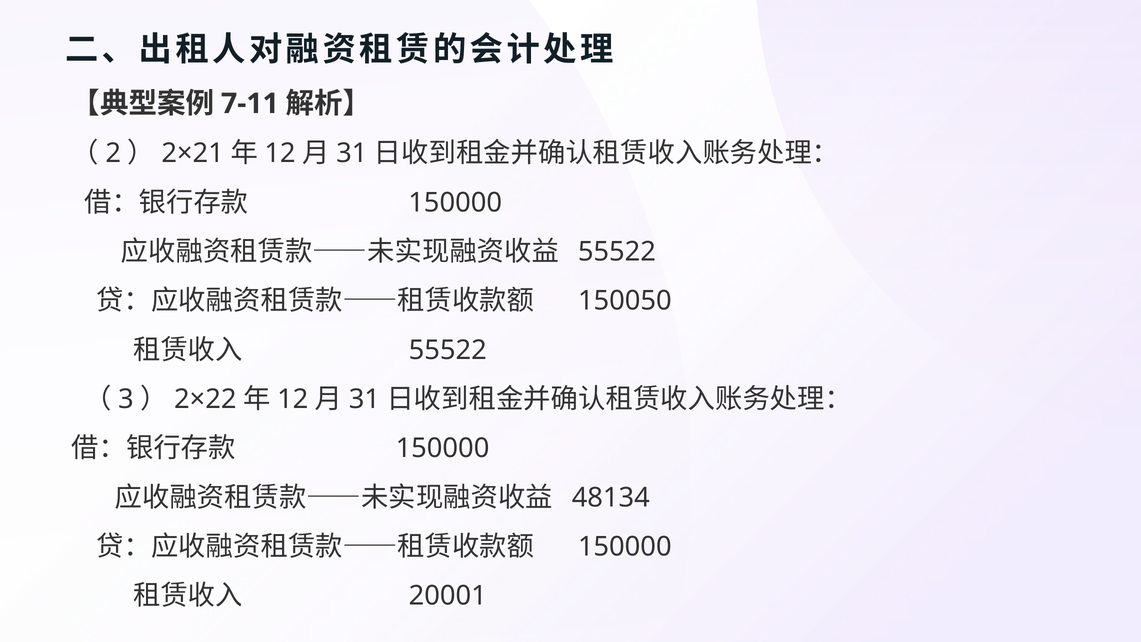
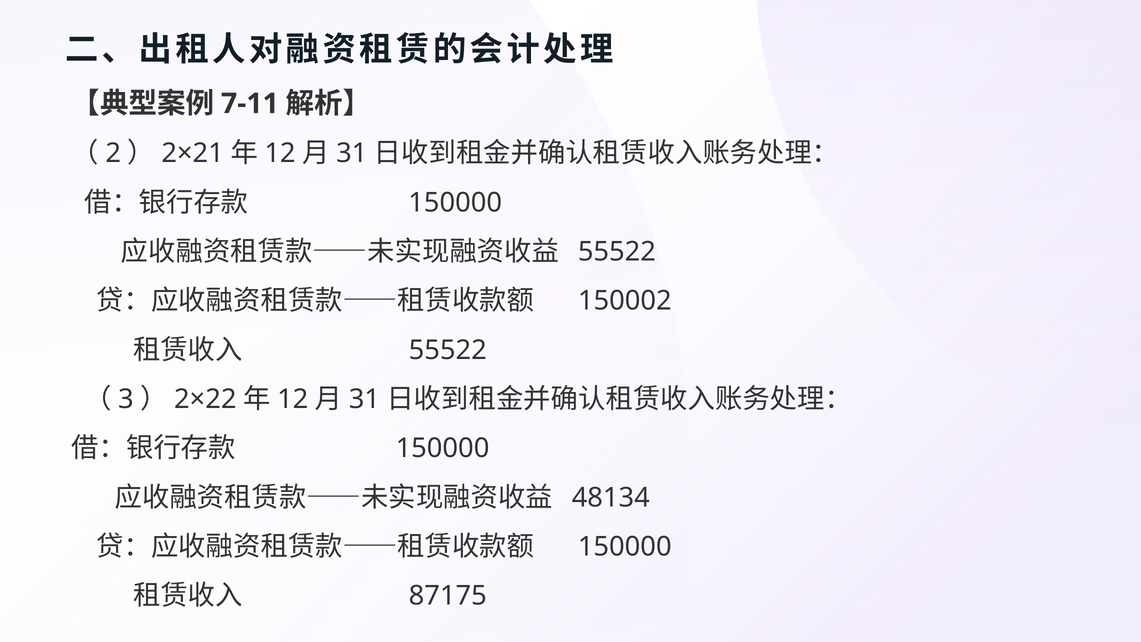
150050: 150050 -> 150002 (625, 301)
20001: 20001 -> 87175 (448, 596)
